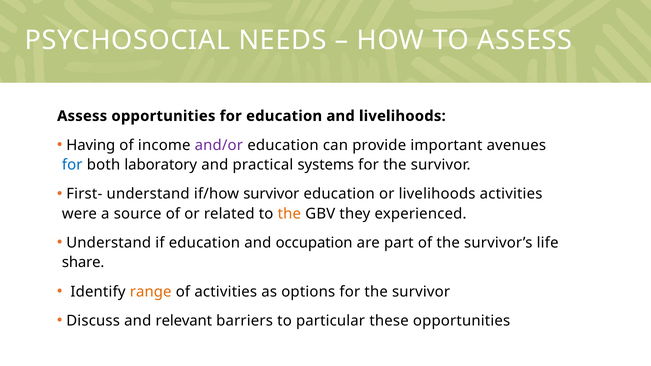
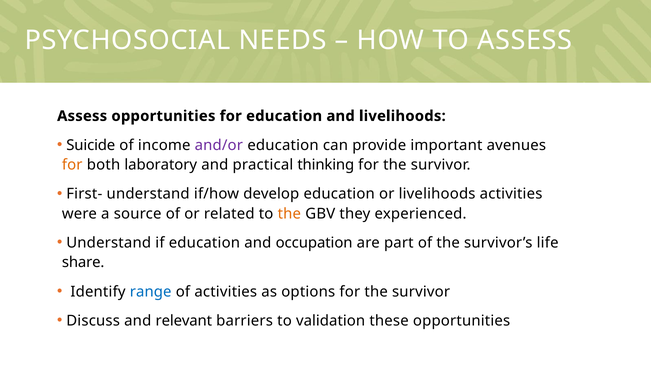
Having: Having -> Suicide (91, 145)
for colour: blue -> orange (72, 165)
systems: systems -> thinking (326, 165)
if/how survivor: survivor -> develop (271, 194)
range colour: orange -> blue (151, 292)
particular: particular -> validation (331, 321)
